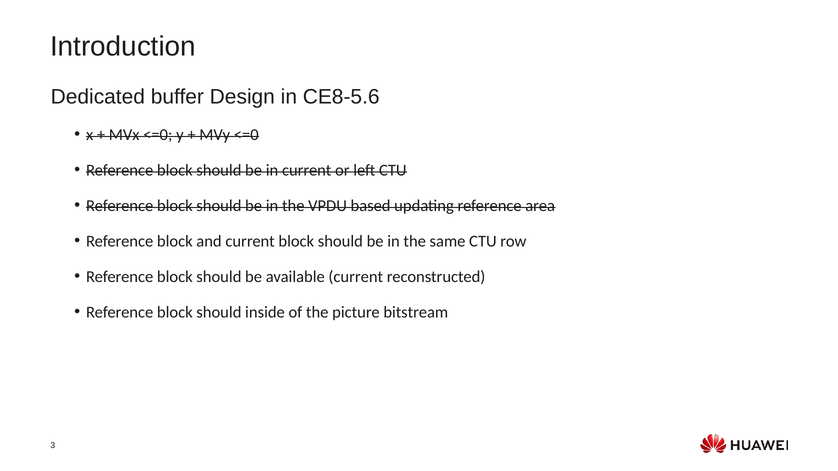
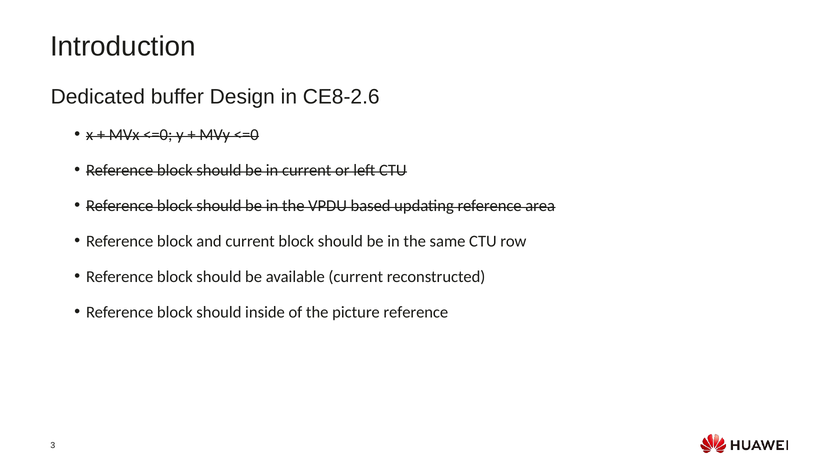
CE8-5.6: CE8-5.6 -> CE8-2.6 (341, 97)
picture bitstream: bitstream -> reference (416, 312)
